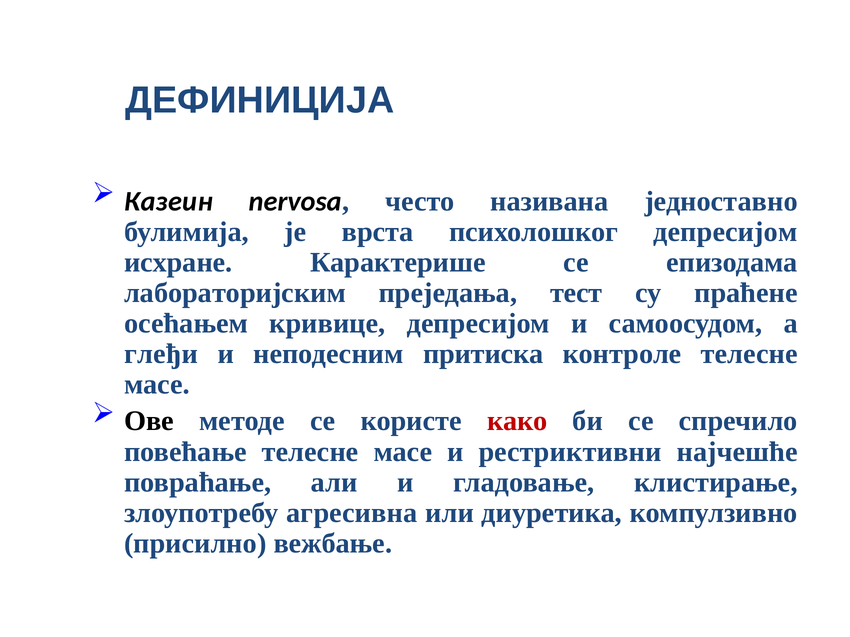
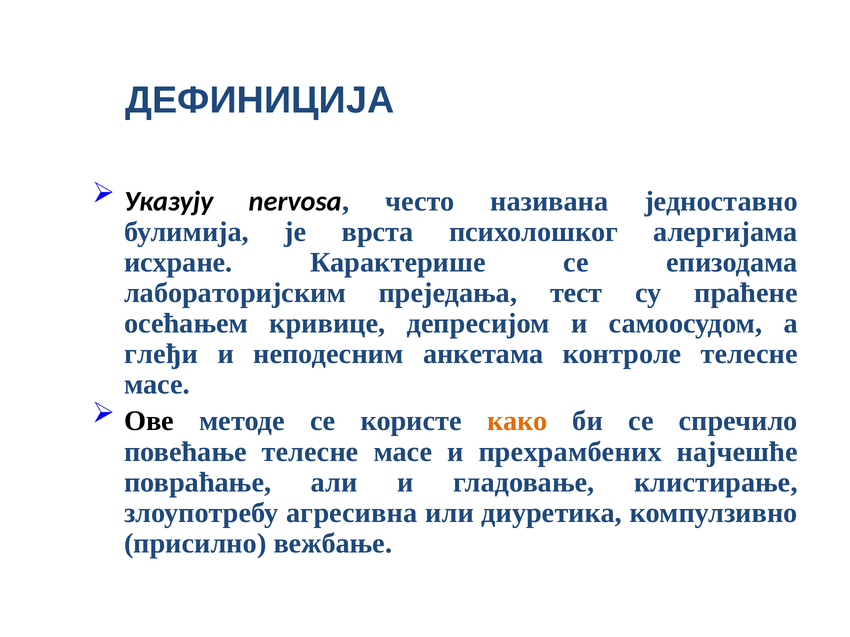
Казеин: Казеин -> Указују (169, 201)
психолошког депресијом: депресијом -> алергијама (726, 232)
притиска: притиска -> анкетама (483, 354)
како colour: red -> orange (517, 421)
рестриктивни: рестриктивни -> прехрамбених (570, 452)
